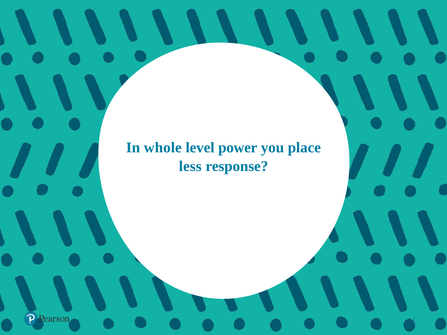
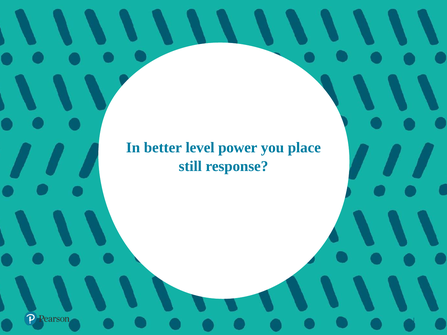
whole: whole -> better (163, 148)
less: less -> still (190, 166)
